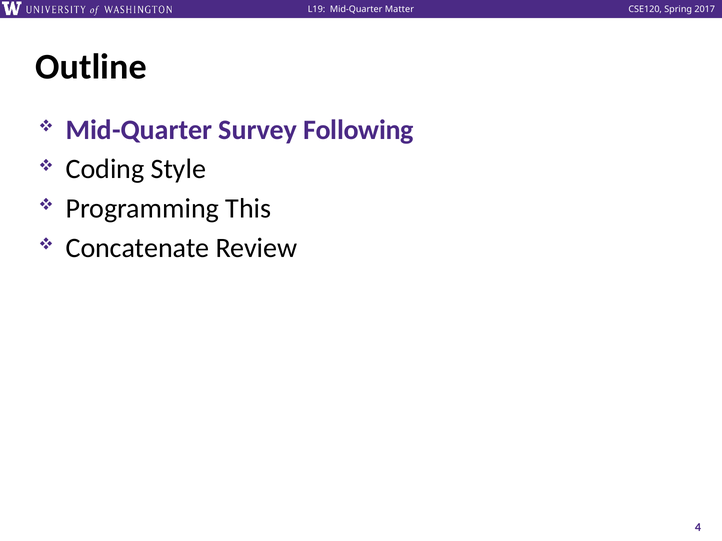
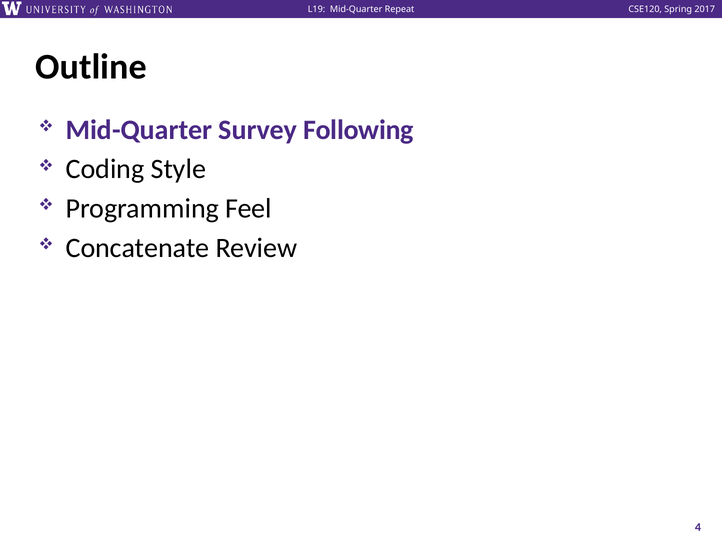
Matter: Matter -> Repeat (400, 9)
This: This -> Feel (248, 209)
